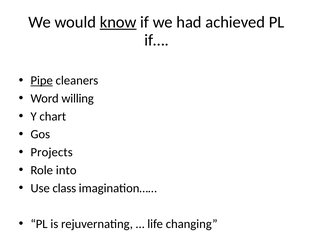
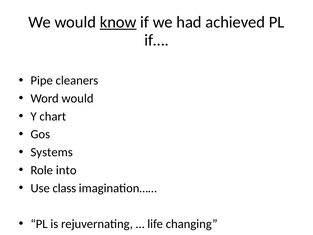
Pipe underline: present -> none (42, 80)
Word willing: willing -> would (78, 98)
Projects: Projects -> Systems (52, 152)
